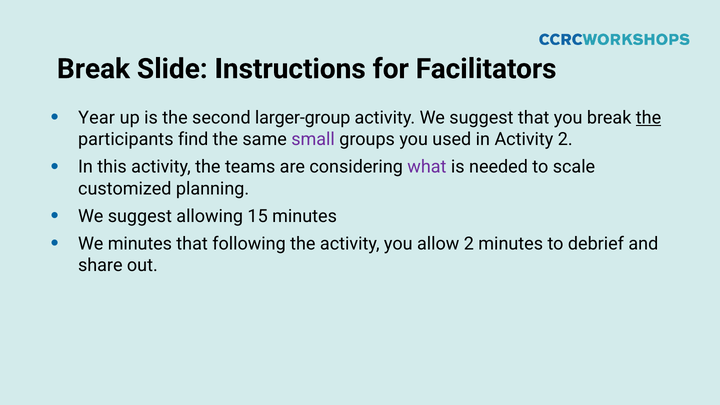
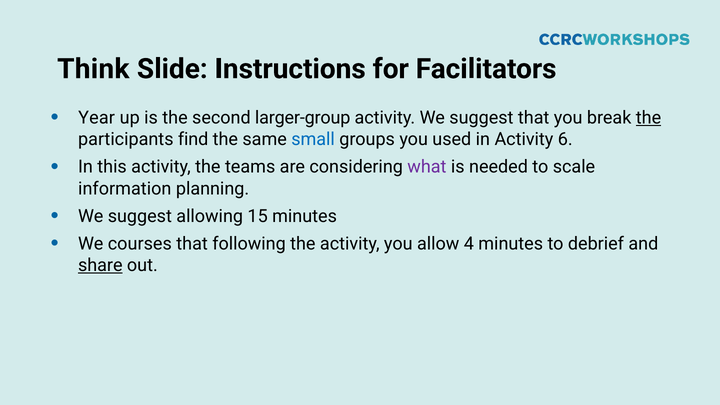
Break: Break -> Think (93, 69)
small colour: purple -> blue (313, 139)
Activity 2: 2 -> 6 (565, 139)
customized: customized -> information (125, 189)
We minutes: minutes -> courses (140, 244)
allow 2: 2 -> 4 (469, 244)
share underline: none -> present (100, 265)
